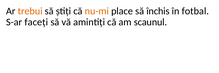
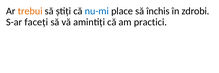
nu-mi colour: orange -> blue (97, 11)
fotbal: fotbal -> zdrobi (195, 11)
scaunul: scaunul -> practici (150, 22)
